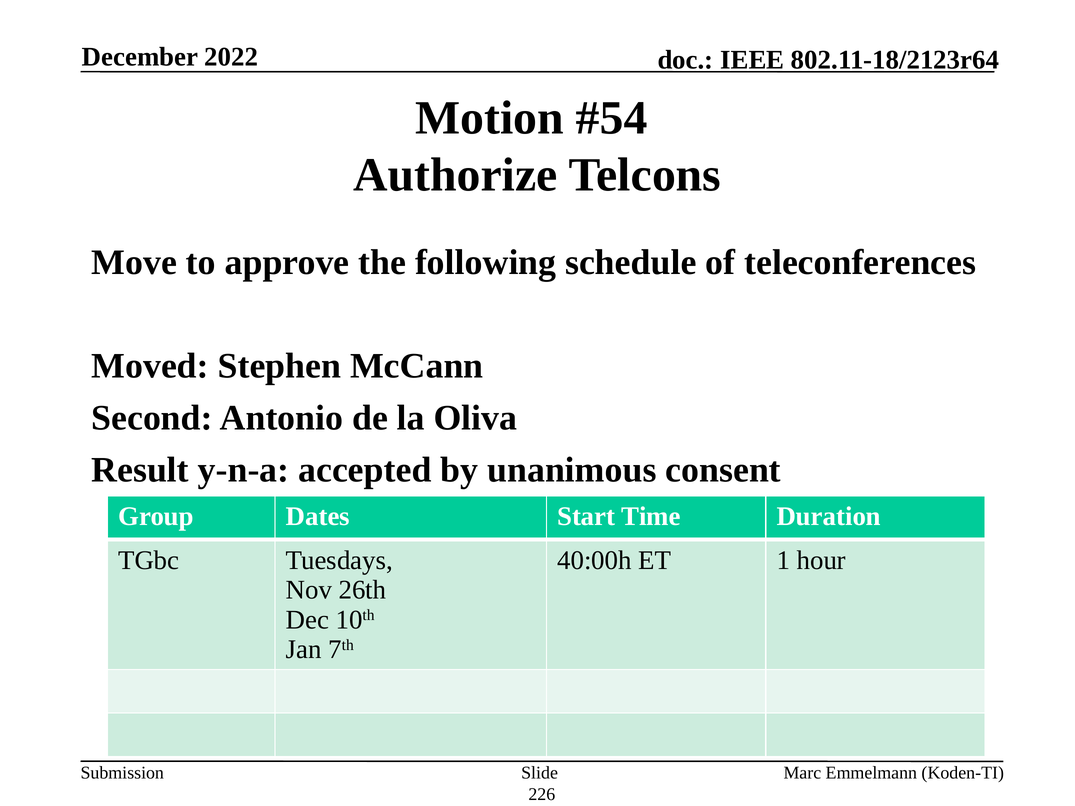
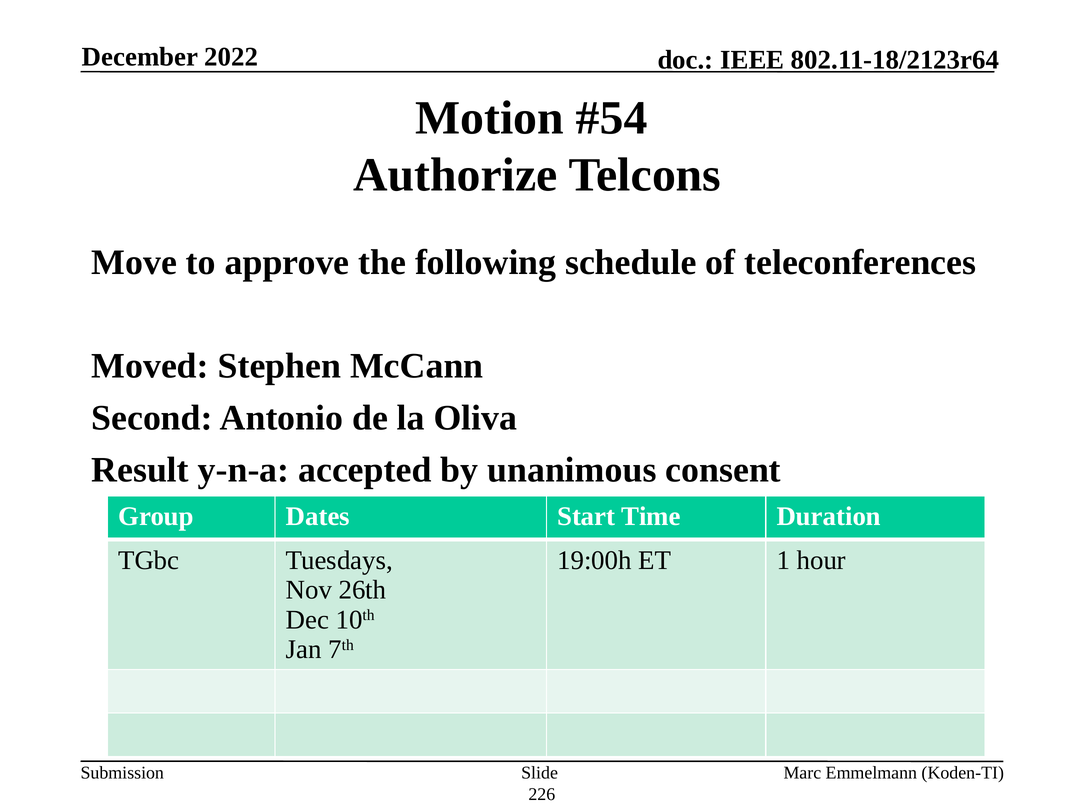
40:00h: 40:00h -> 19:00h (594, 560)
